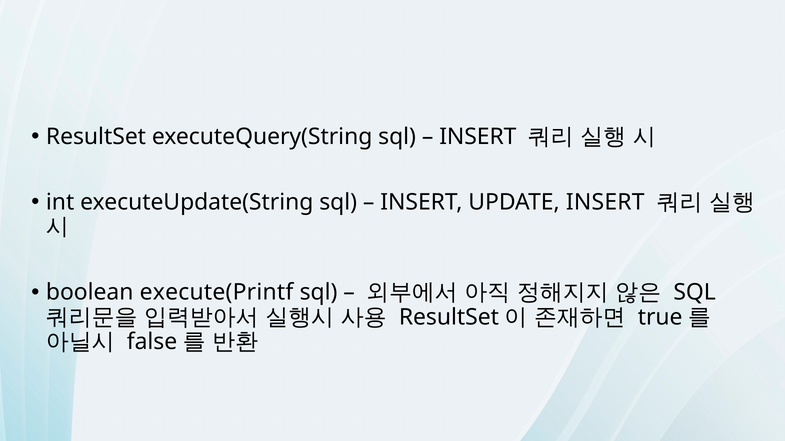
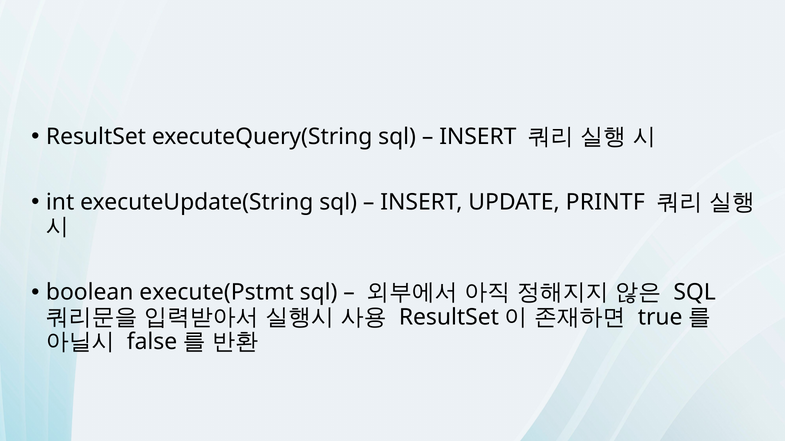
UPDATE INSERT: INSERT -> PRINTF (605, 202)
execute(Printf: execute(Printf -> execute(Pstmt (217, 293)
